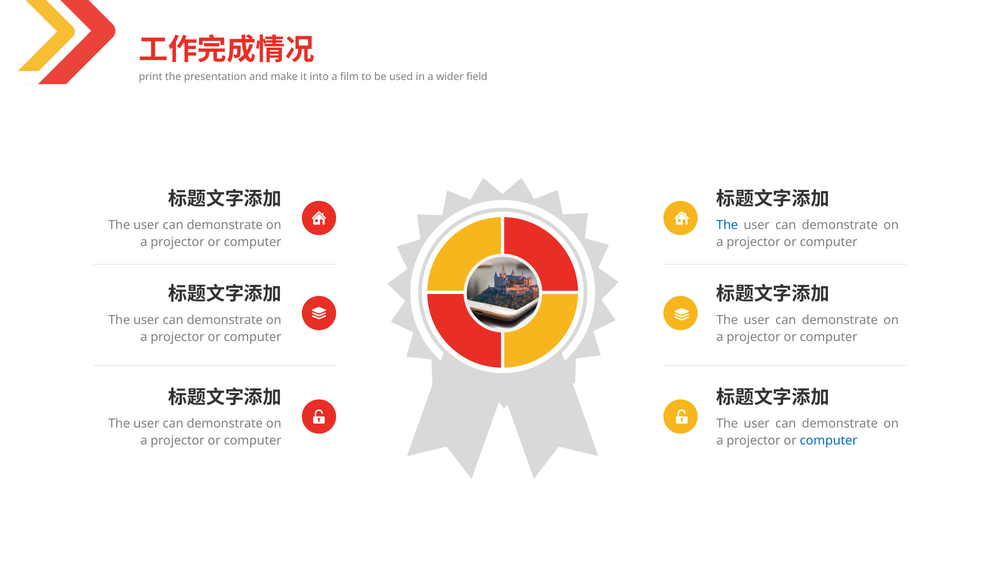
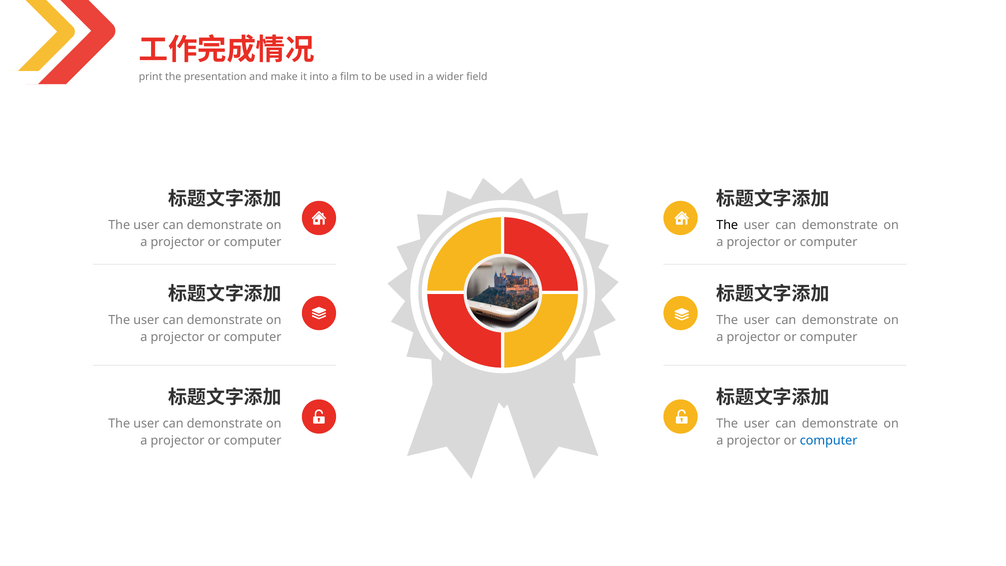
The colour: blue -> black (727, 225)
